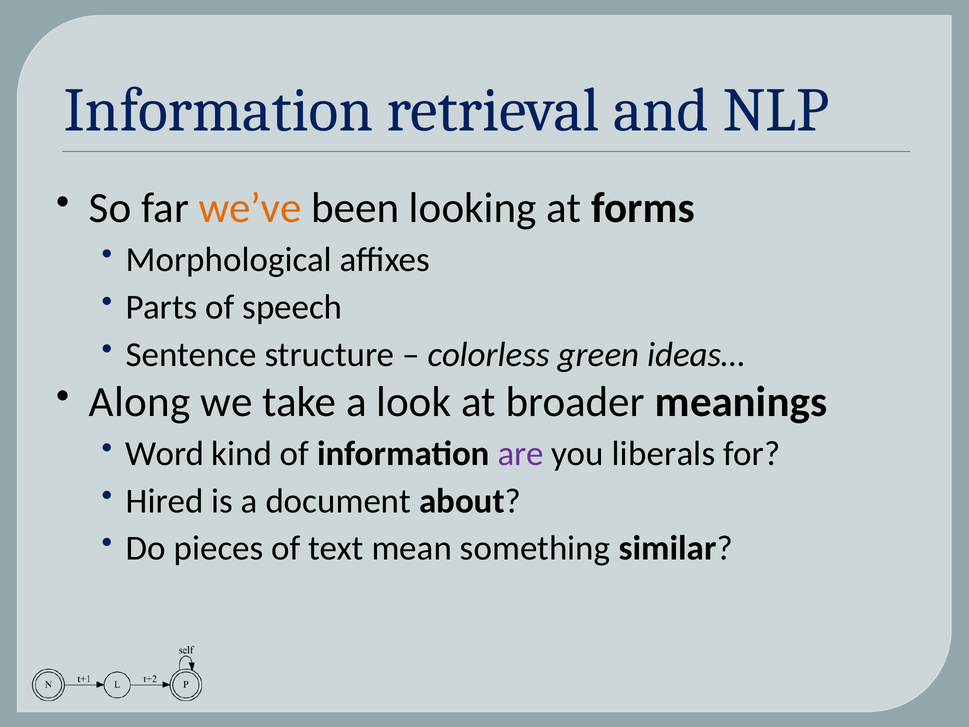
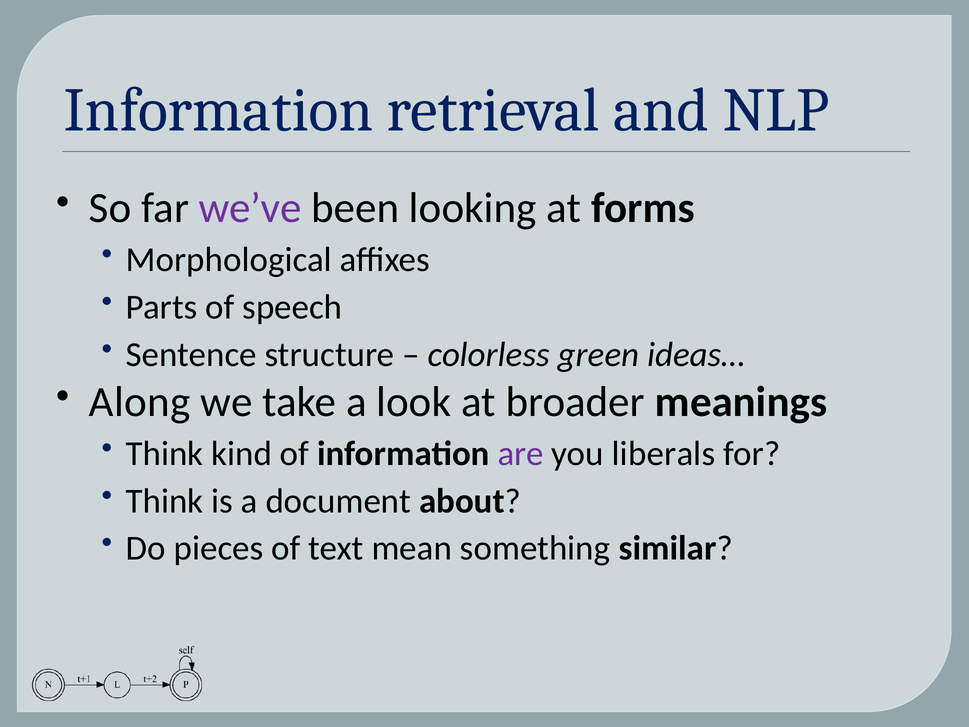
we’ve colour: orange -> purple (250, 208)
Word: Word -> Think (165, 453)
Hired: Hired -> Think (165, 501)
